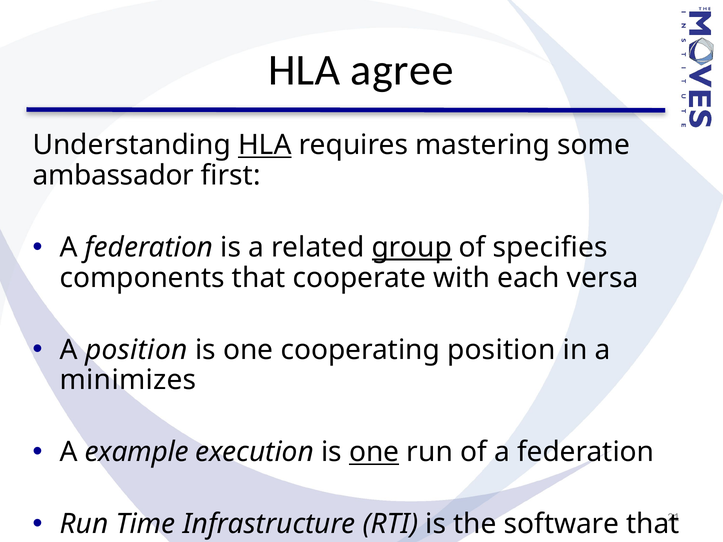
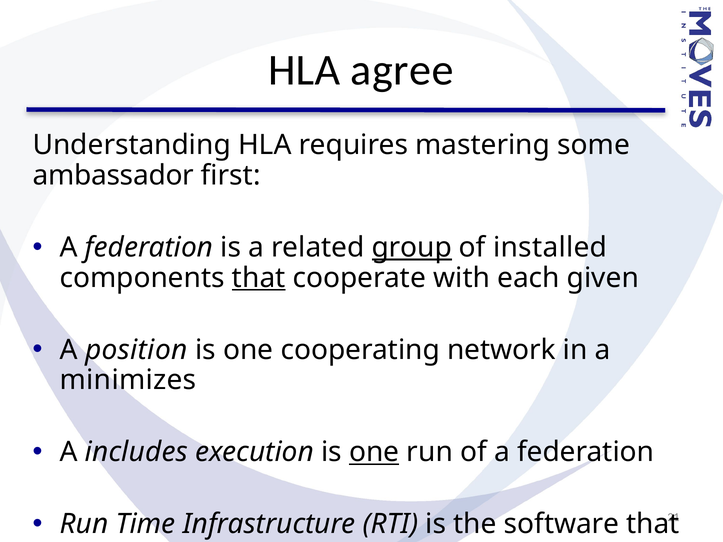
HLA underline: present -> none (265, 145)
specifies: specifies -> installed (550, 248)
that underline: none -> present (259, 278)
versa: versa -> given (603, 278)
cooperating position: position -> network (501, 350)
example: example -> includes (136, 452)
